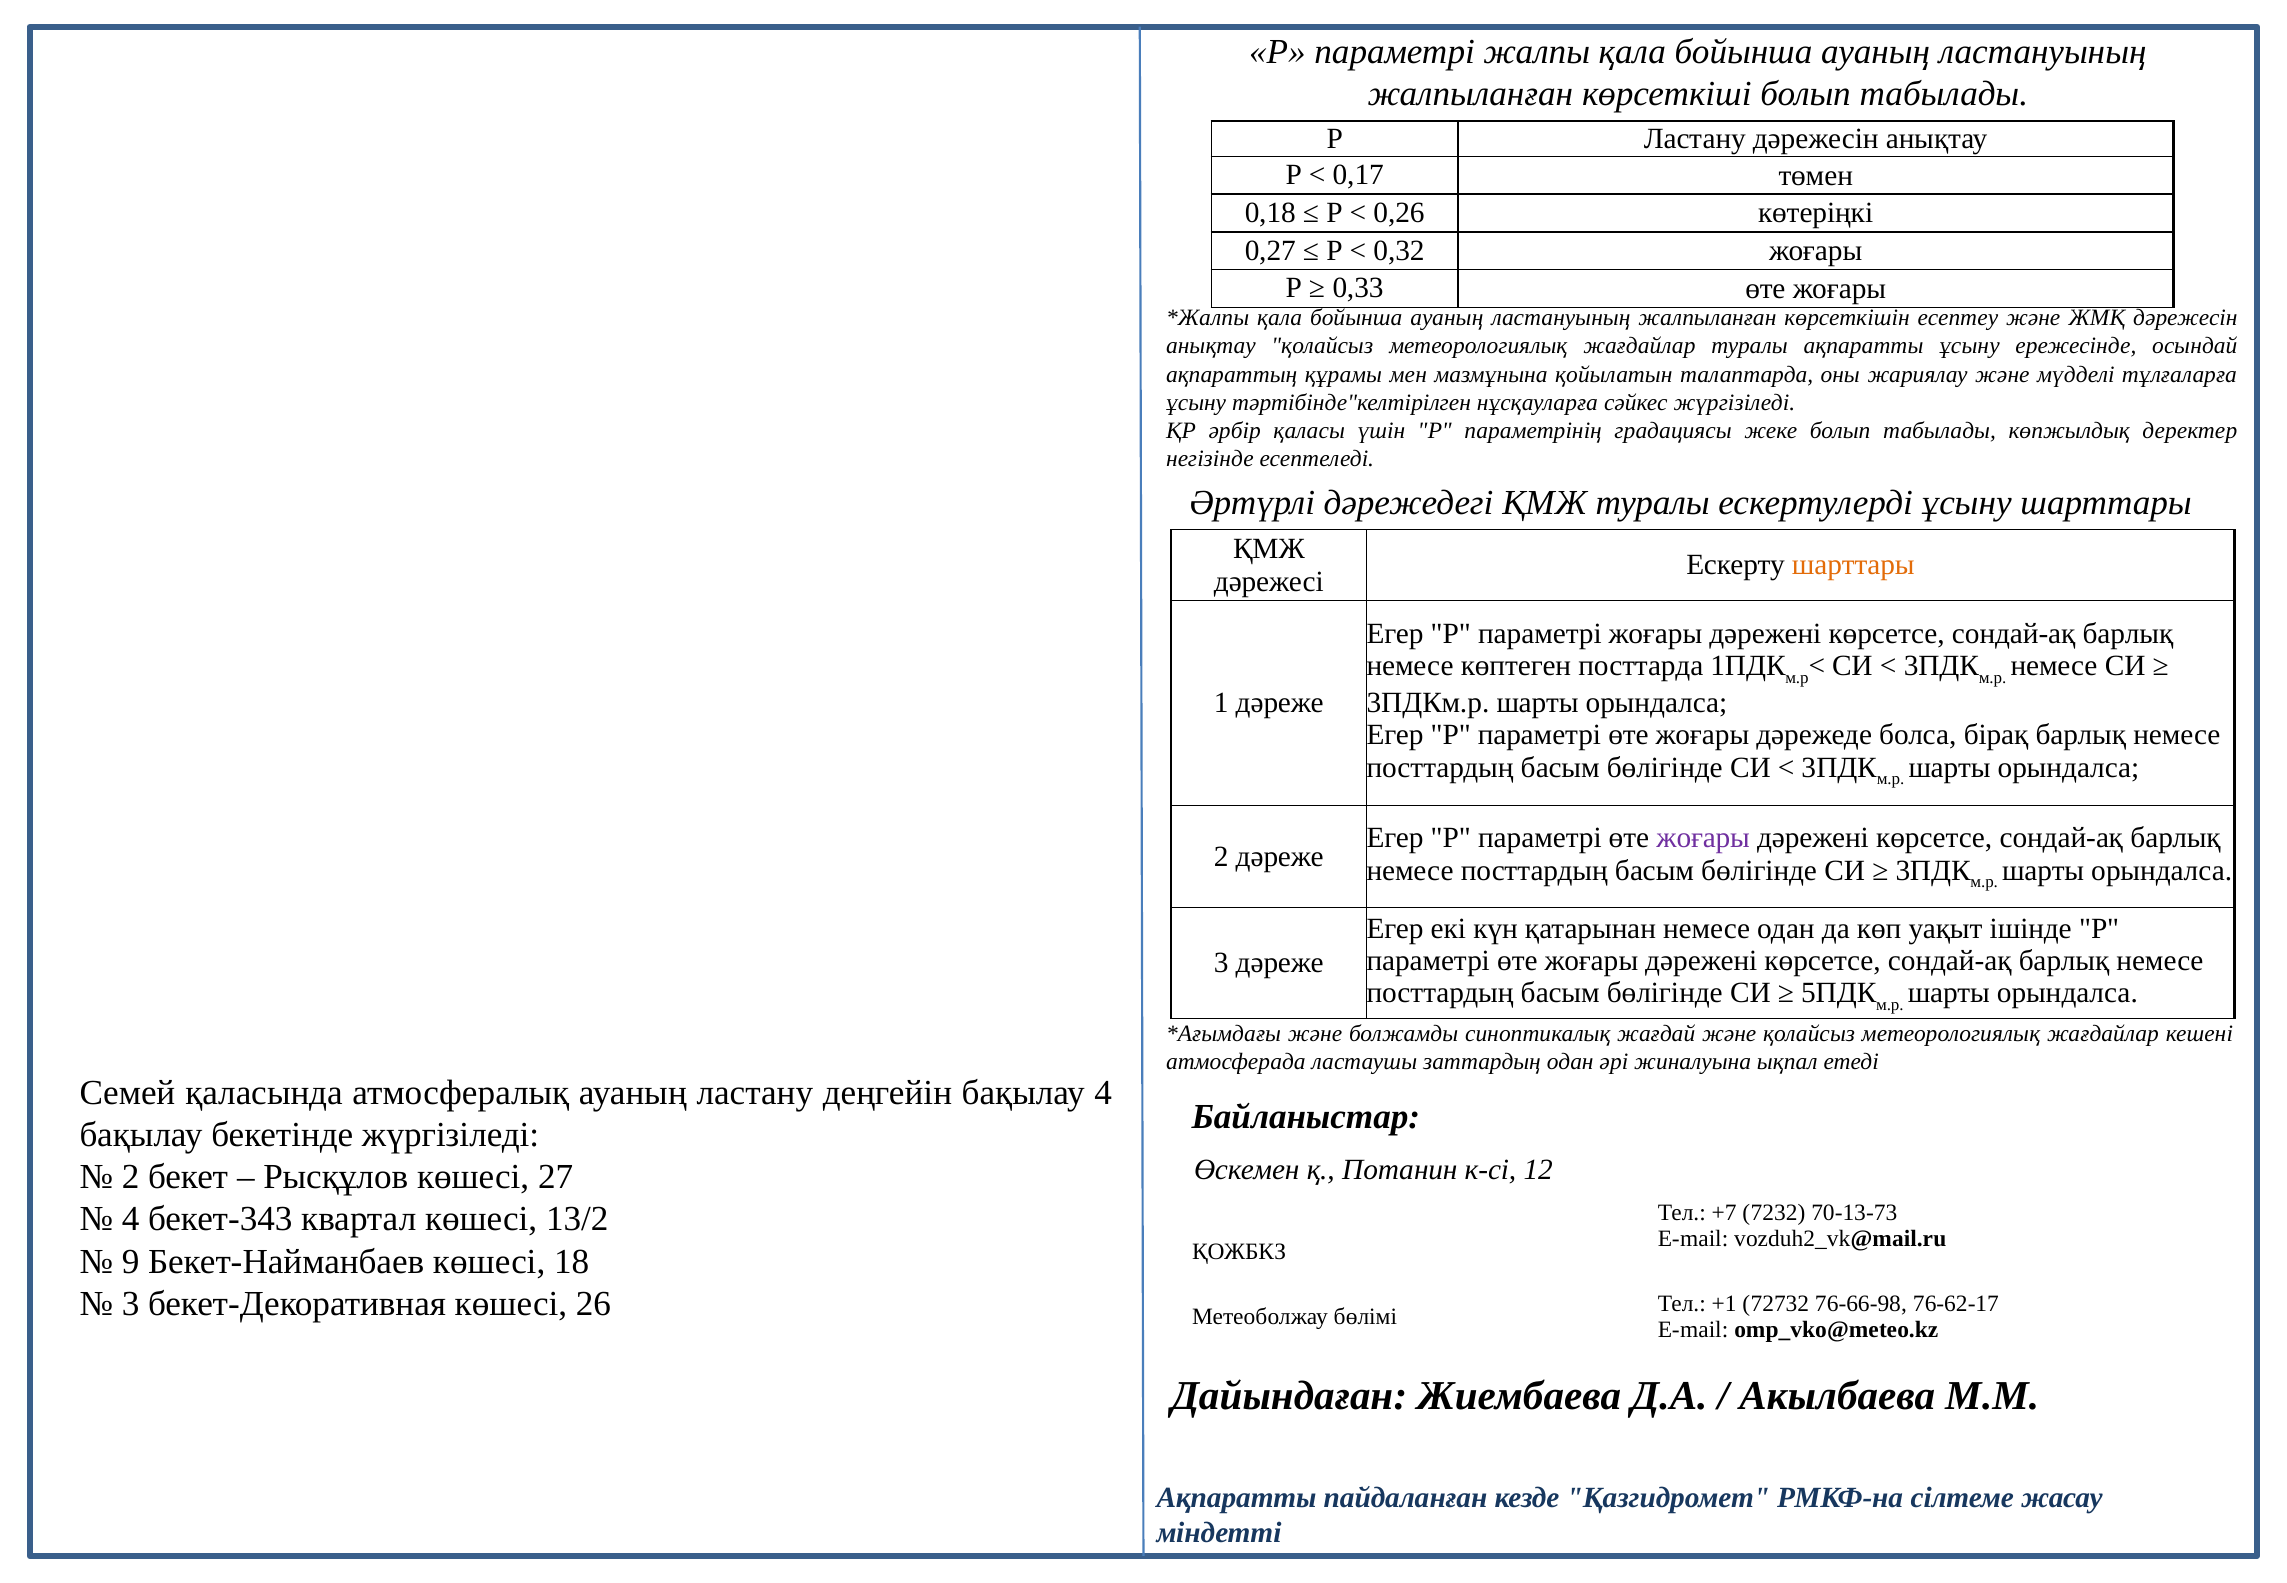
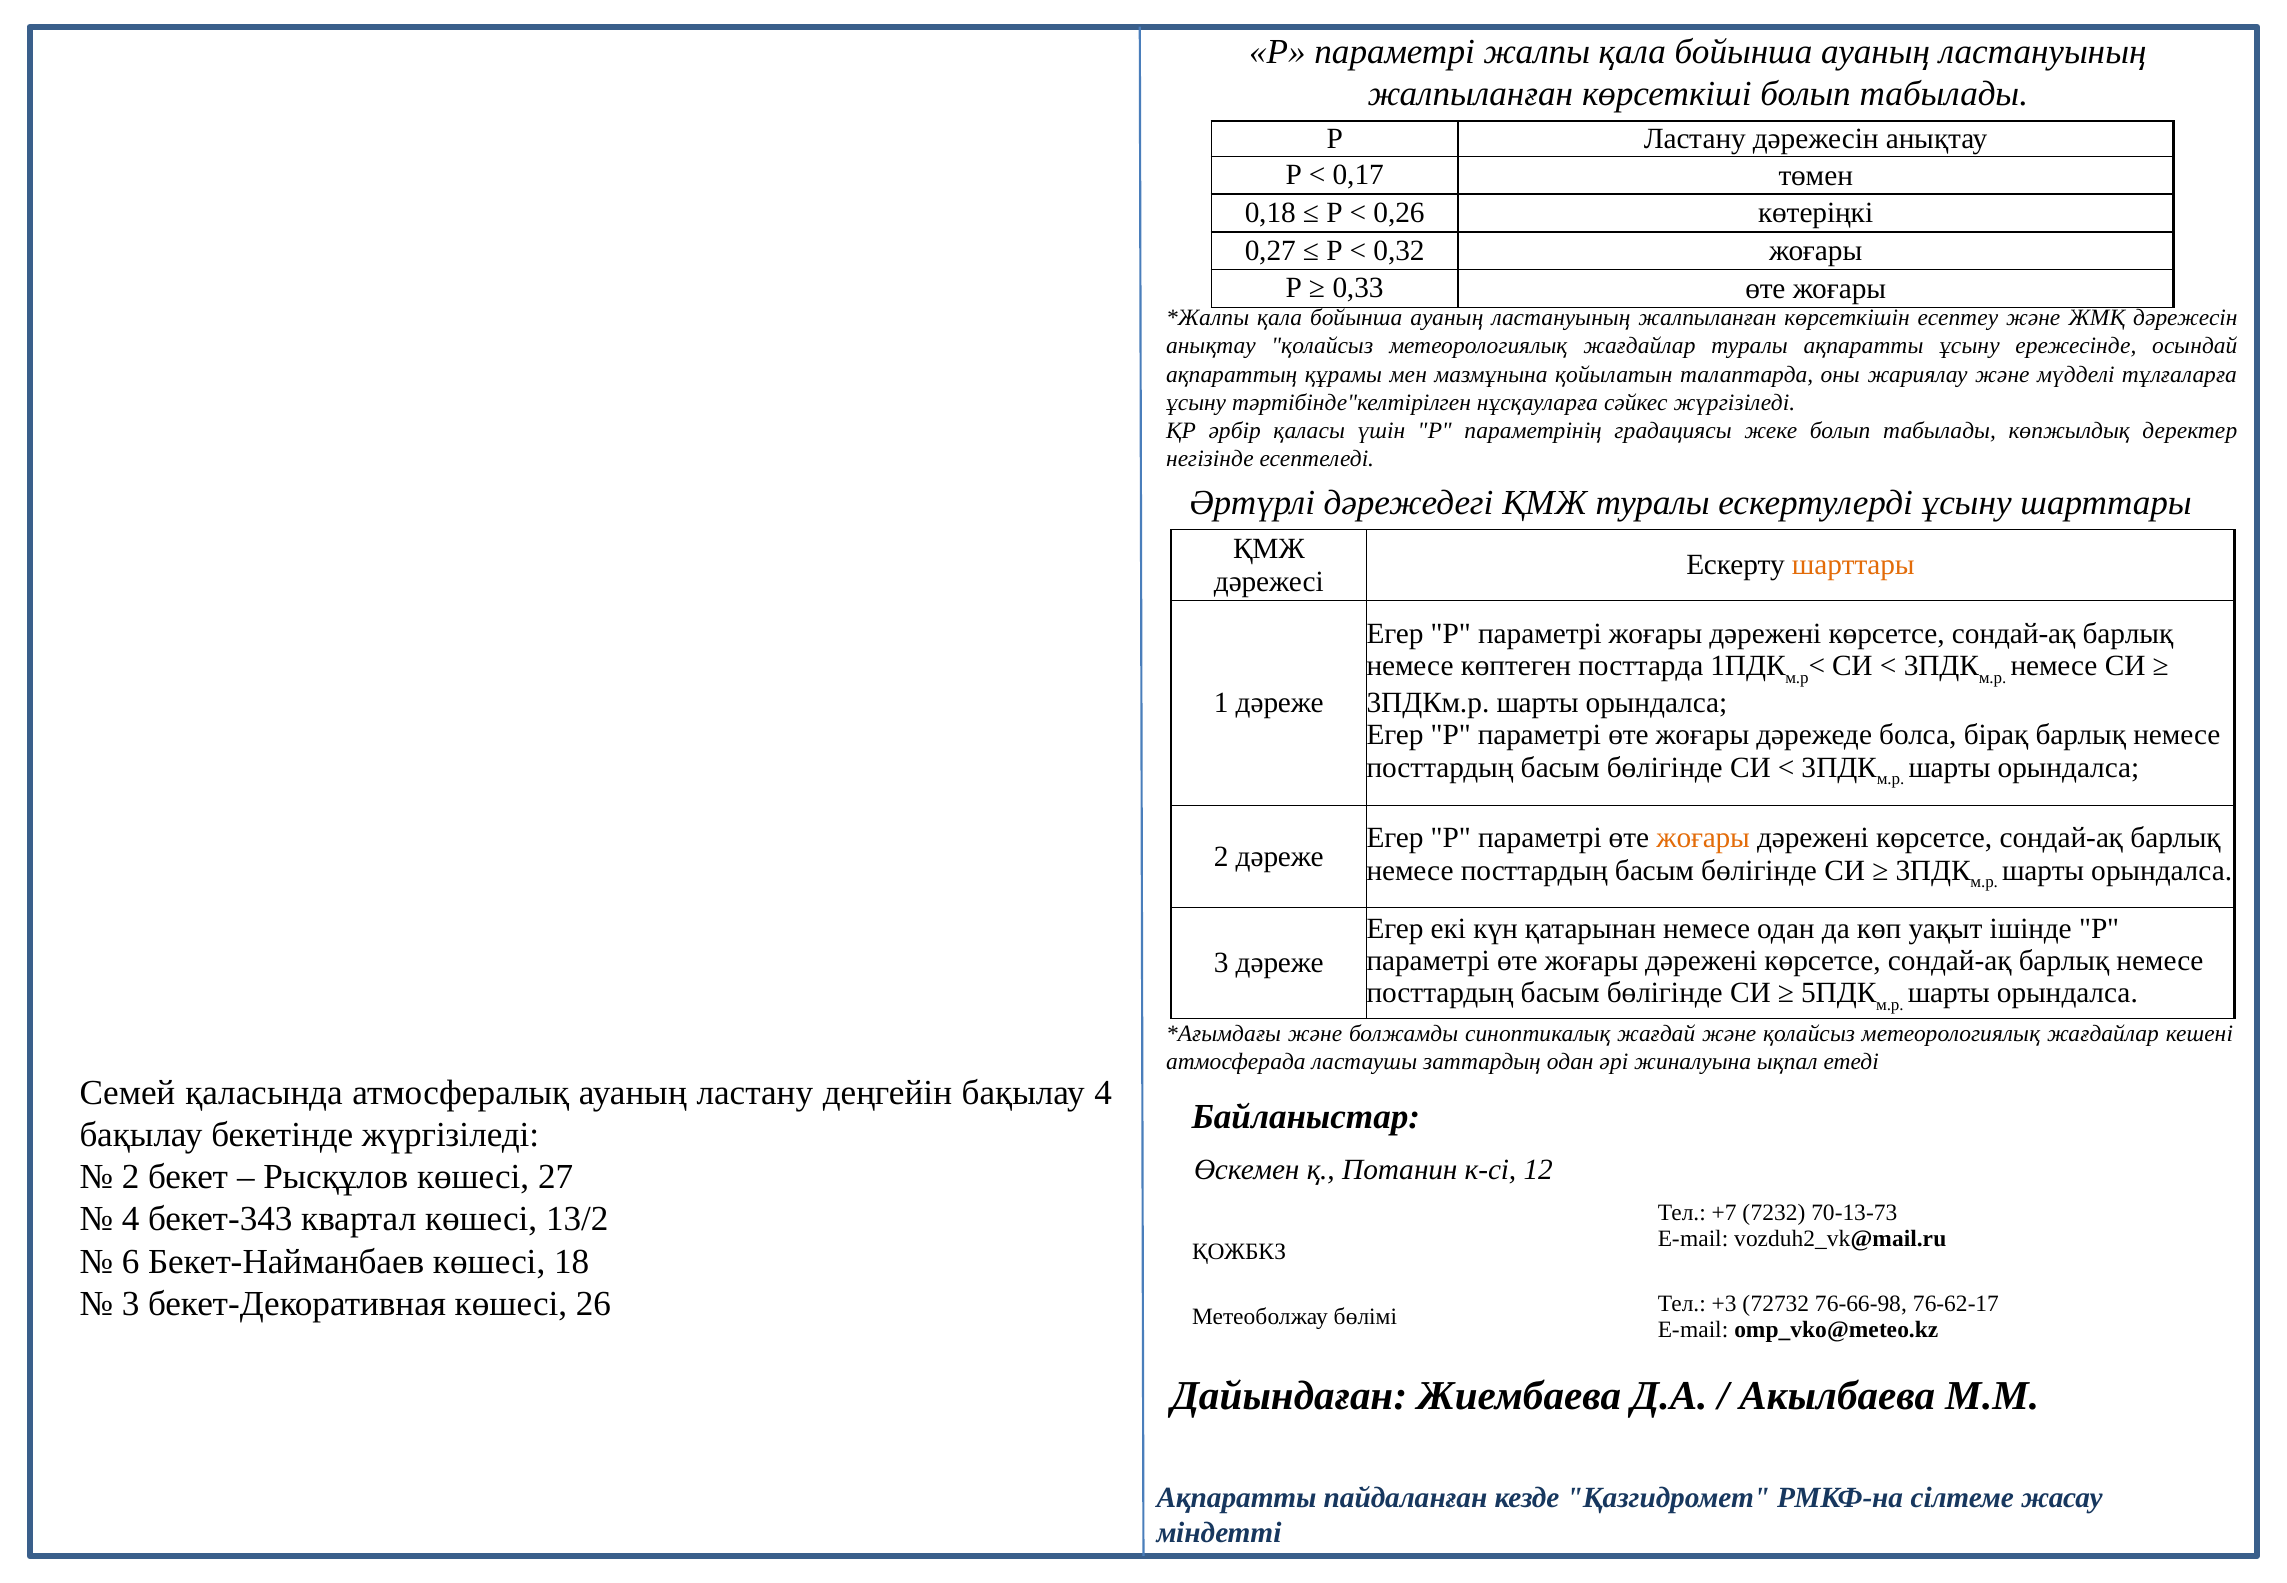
жоғары colour: purple -> orange (1703, 838)
9: 9 -> 6 (131, 1262)
+1: +1 -> +3 (1724, 1304)
